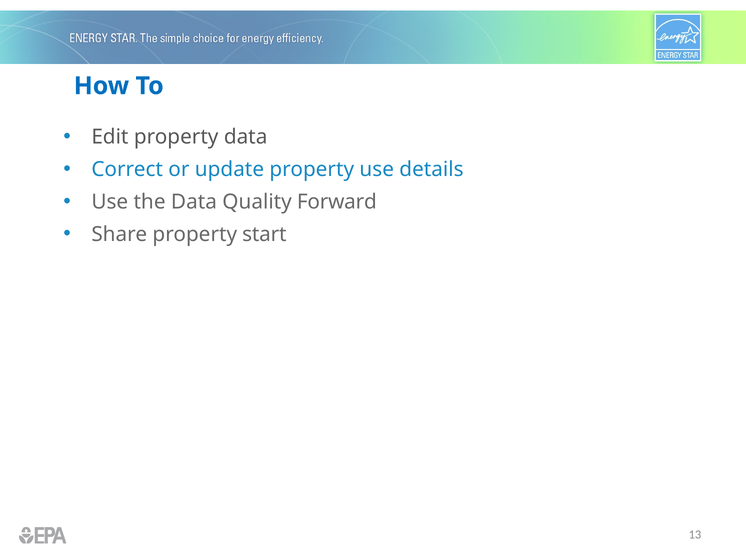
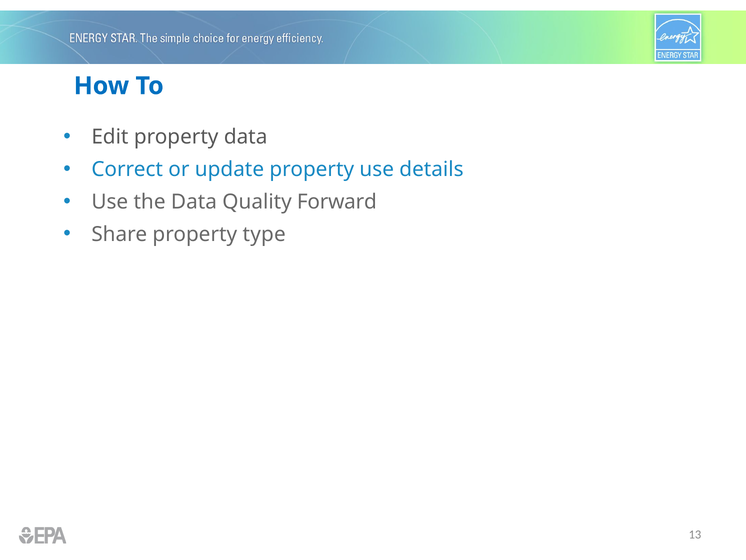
start: start -> type (264, 234)
